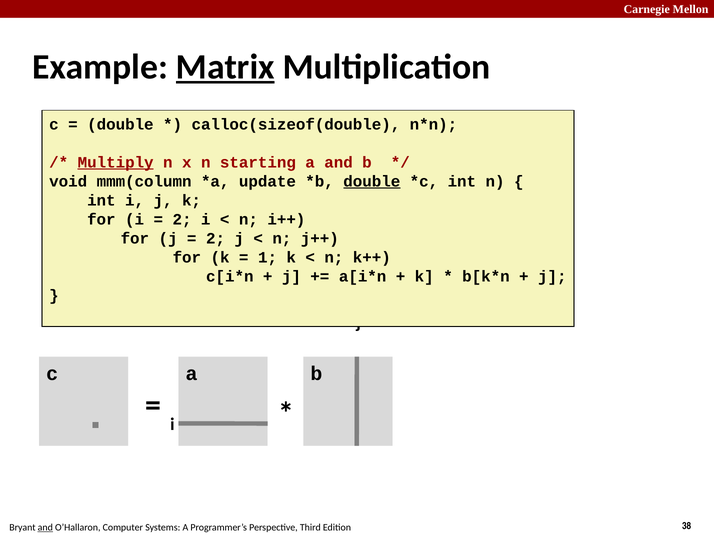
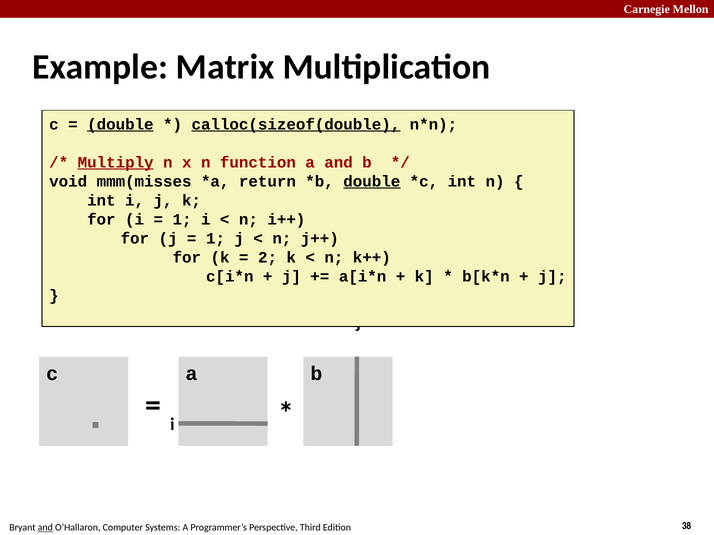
Matrix underline: present -> none (225, 67)
double underline: none -> present (120, 124)
calloc(sizeof(double underline: none -> present (296, 124)
starting: starting -> function (258, 163)
mmm(column: mmm(column -> mmm(misses (144, 182)
update: update -> return (267, 182)
2: 2 -> 1 (182, 220)
2: 2 -> 1 (216, 239)
1: 1 -> 2 (268, 258)
